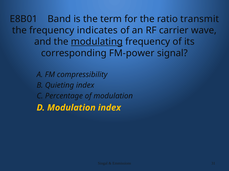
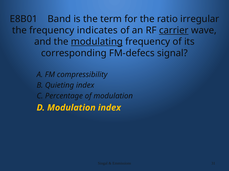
transmit: transmit -> irregular (200, 19)
carrier underline: none -> present (174, 30)
FM-power: FM-power -> FM-defecs (132, 53)
